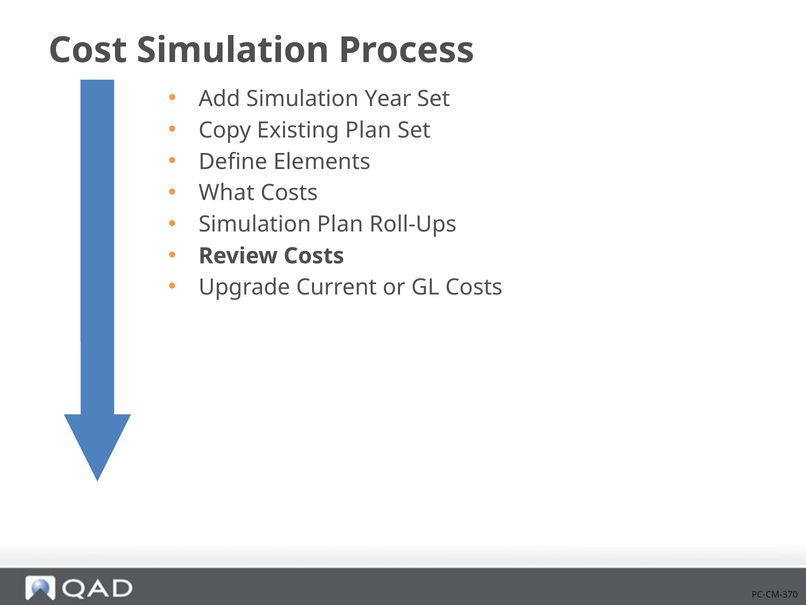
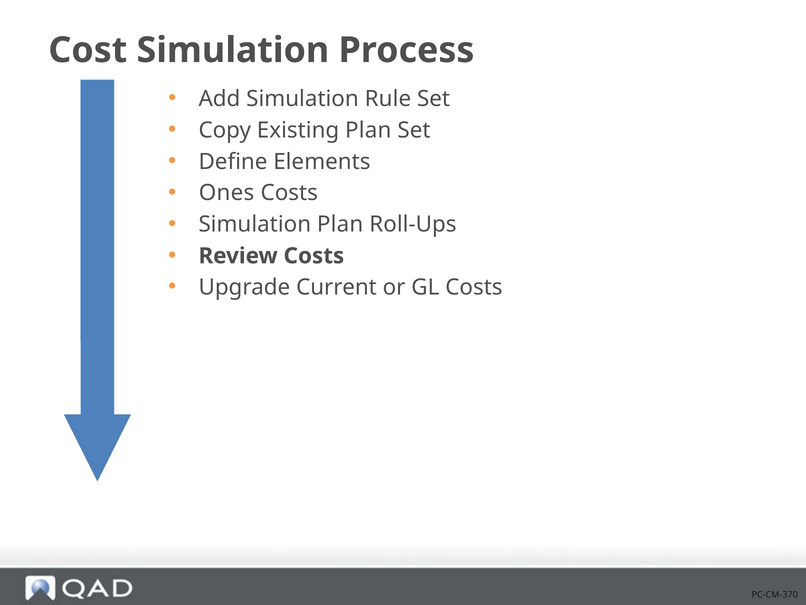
Year: Year -> Rule (388, 99)
What: What -> Ones (227, 193)
